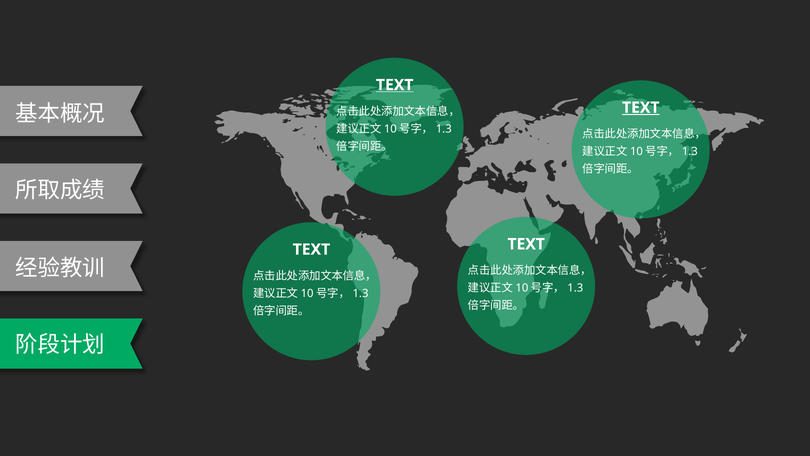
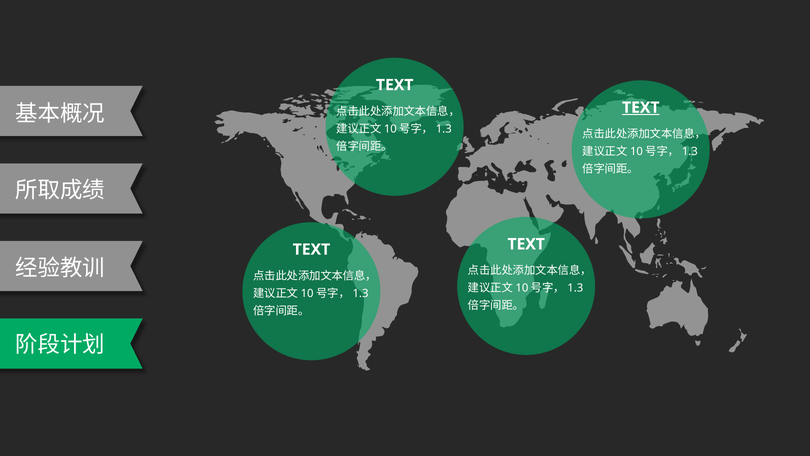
TEXT underline: present -> none (395, 85)
